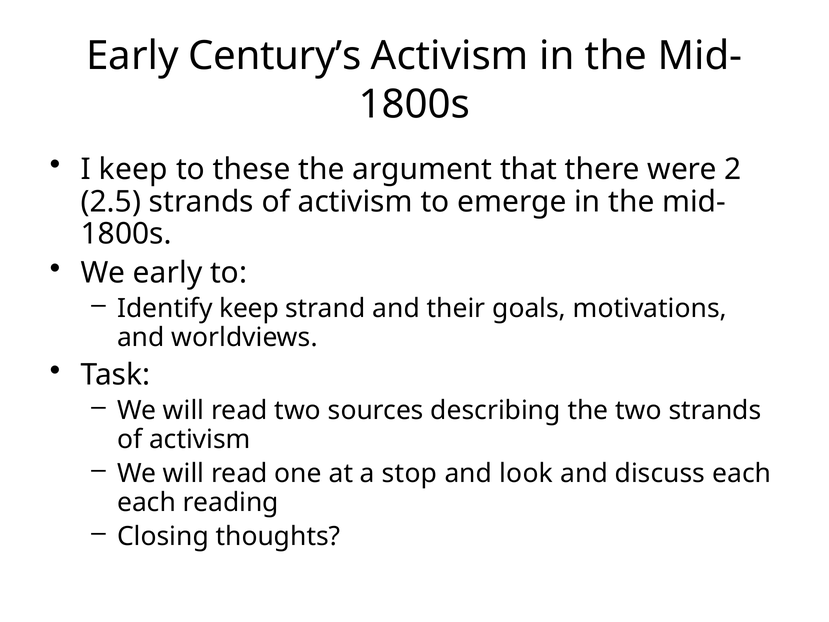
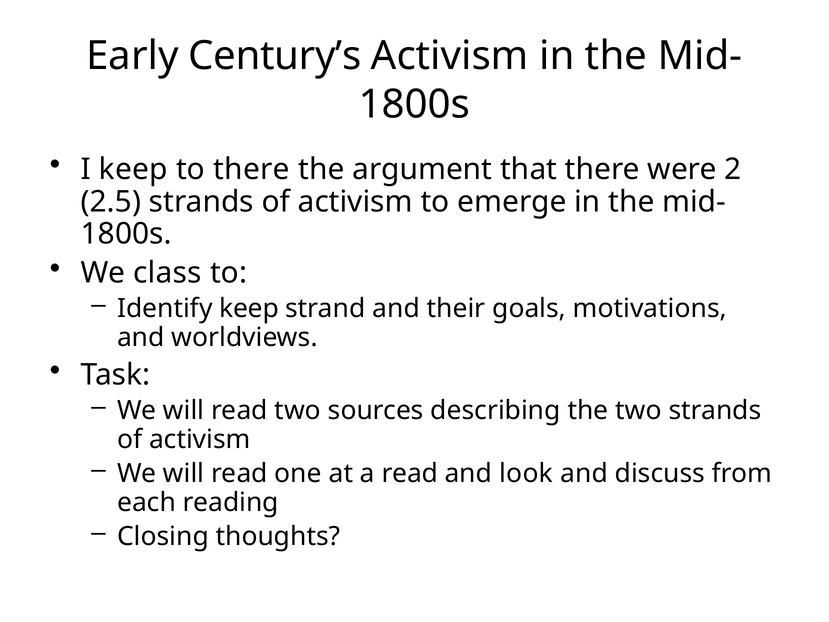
to these: these -> there (252, 169)
We early: early -> class (167, 273)
a stop: stop -> read (410, 474)
discuss each: each -> from (742, 474)
